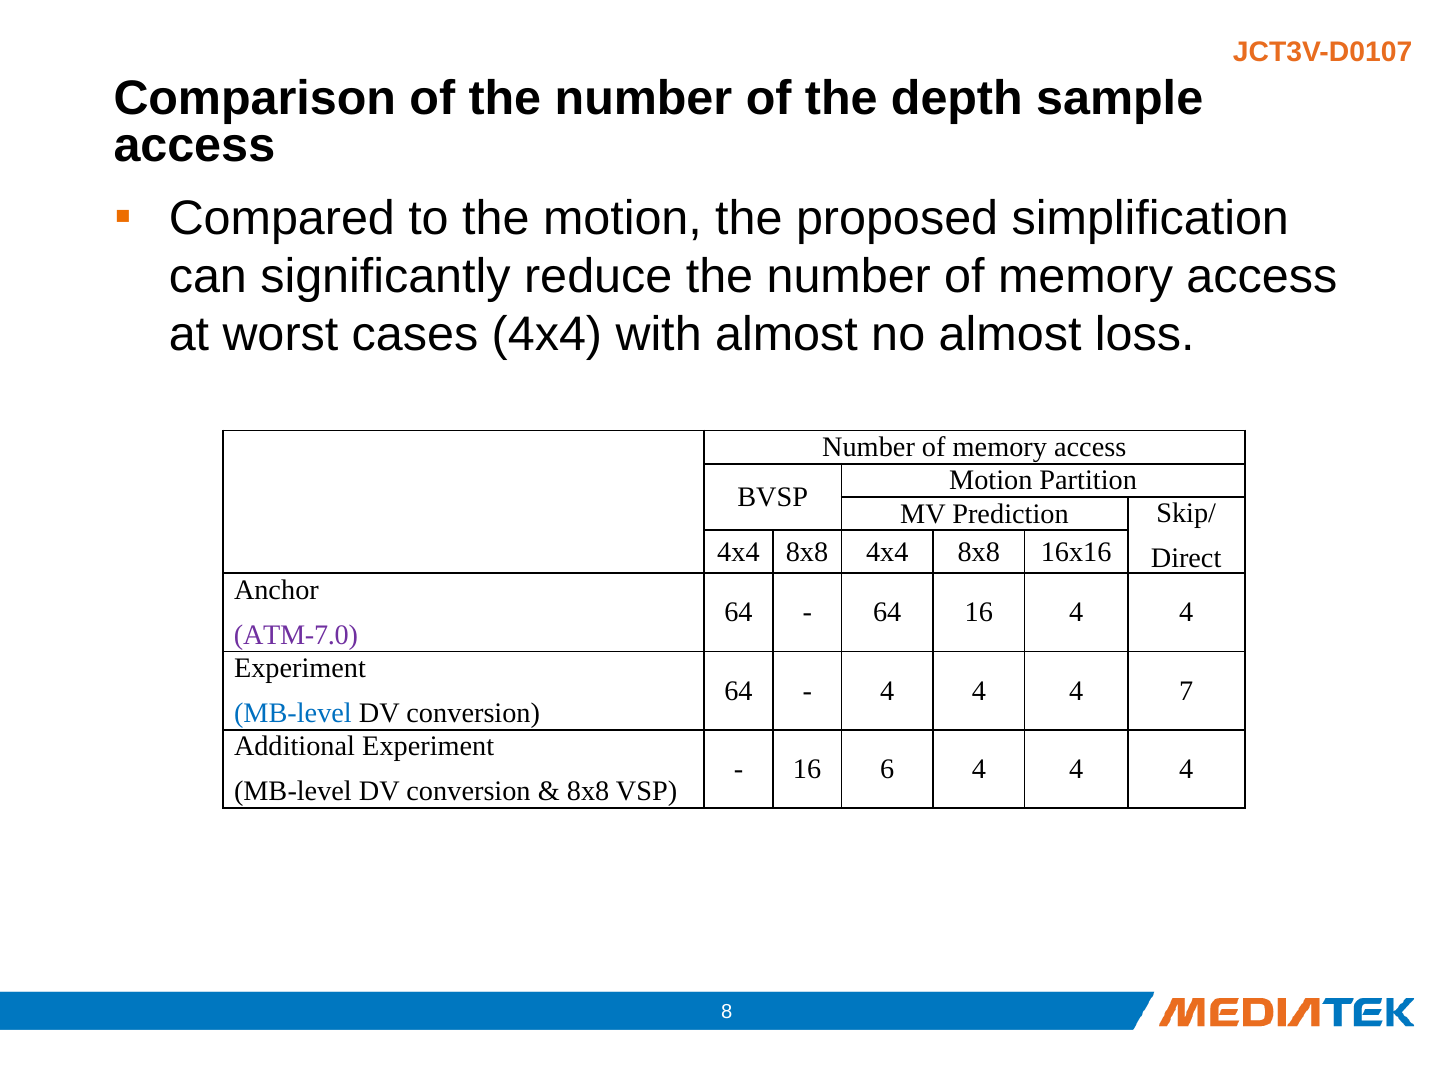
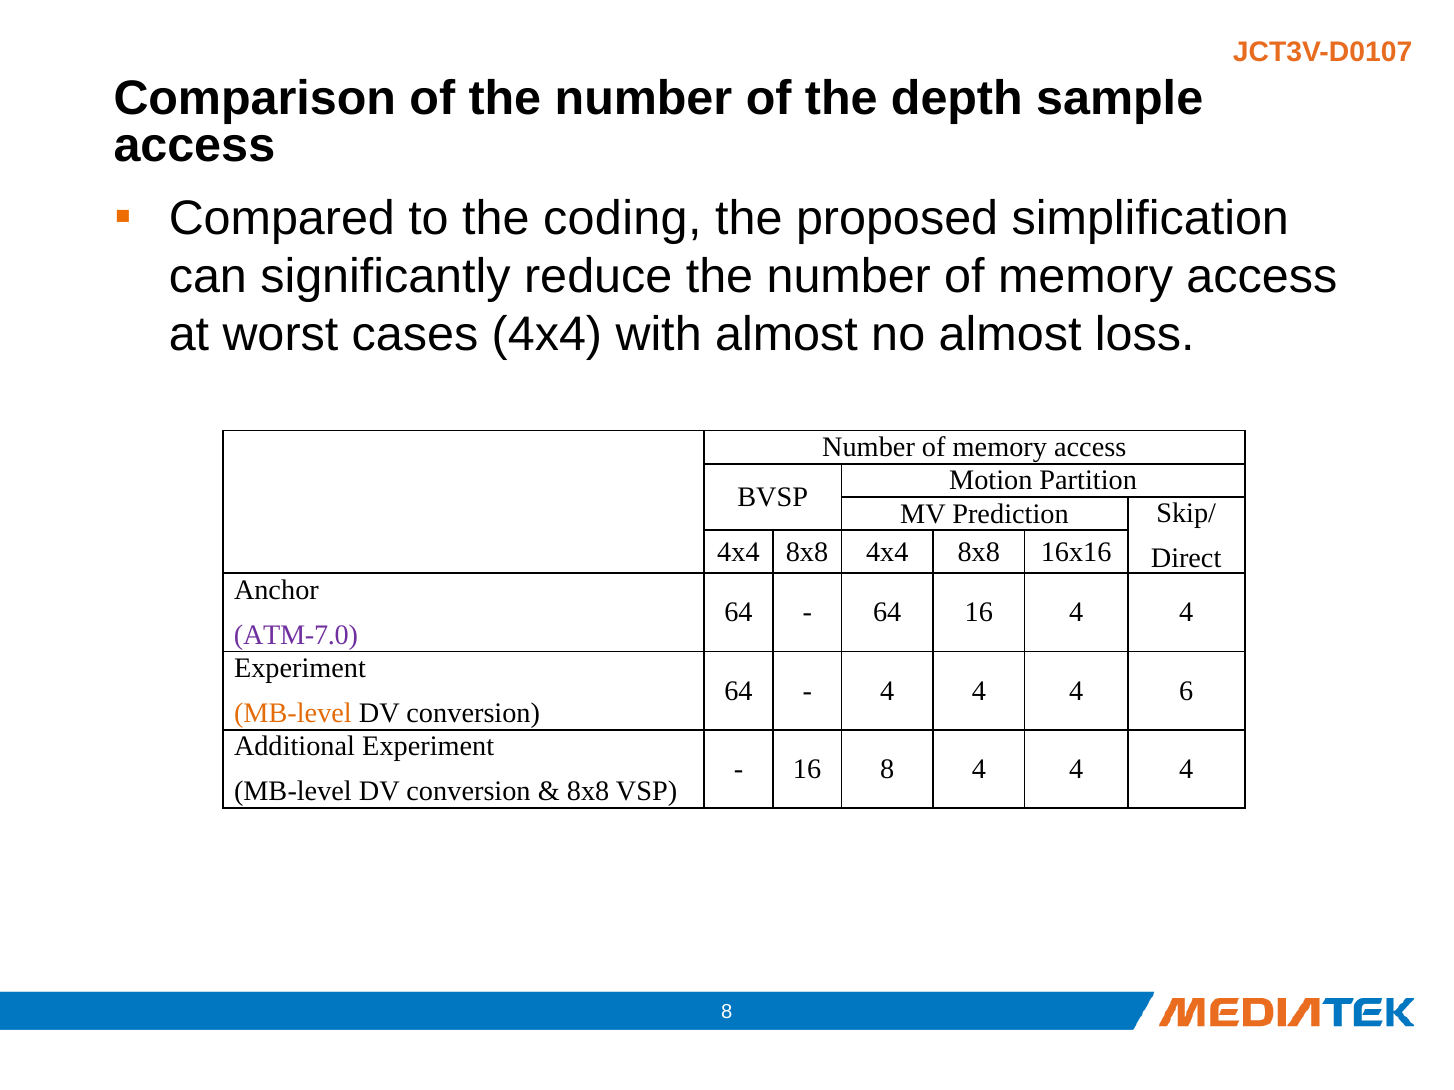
the motion: motion -> coding (622, 218)
7: 7 -> 6 (1186, 691)
MB-level colour: blue -> orange (293, 714)
16 6: 6 -> 8 (887, 769)
